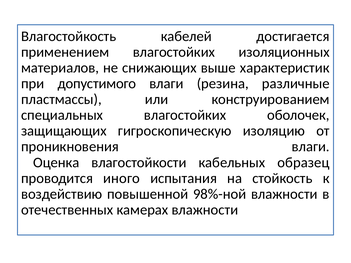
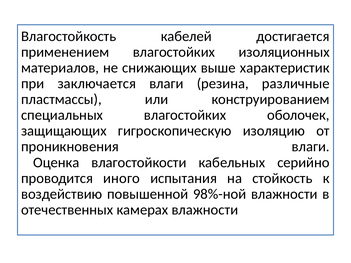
допустимого: допустимого -> заключается (97, 84)
образец: образец -> серийно (303, 163)
